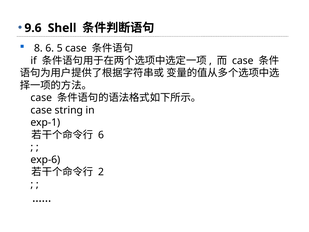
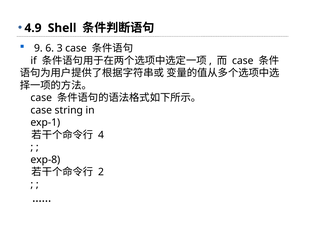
9.6: 9.6 -> 4.9 (33, 28)
8: 8 -> 9 (38, 48)
5: 5 -> 3 (60, 48)
6: 6 -> 4 (101, 135)
exp-6: exp-6 -> exp-8 (45, 160)
